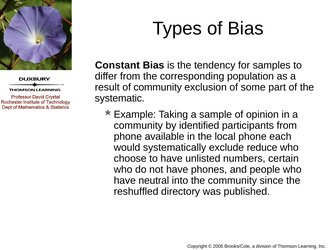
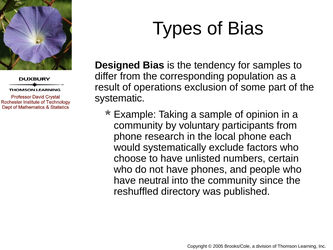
Constant: Constant -> Designed (117, 65)
of community: community -> operations (158, 87)
identified: identified -> voluntary (199, 125)
available: available -> research (165, 136)
reduce: reduce -> factors (262, 147)
